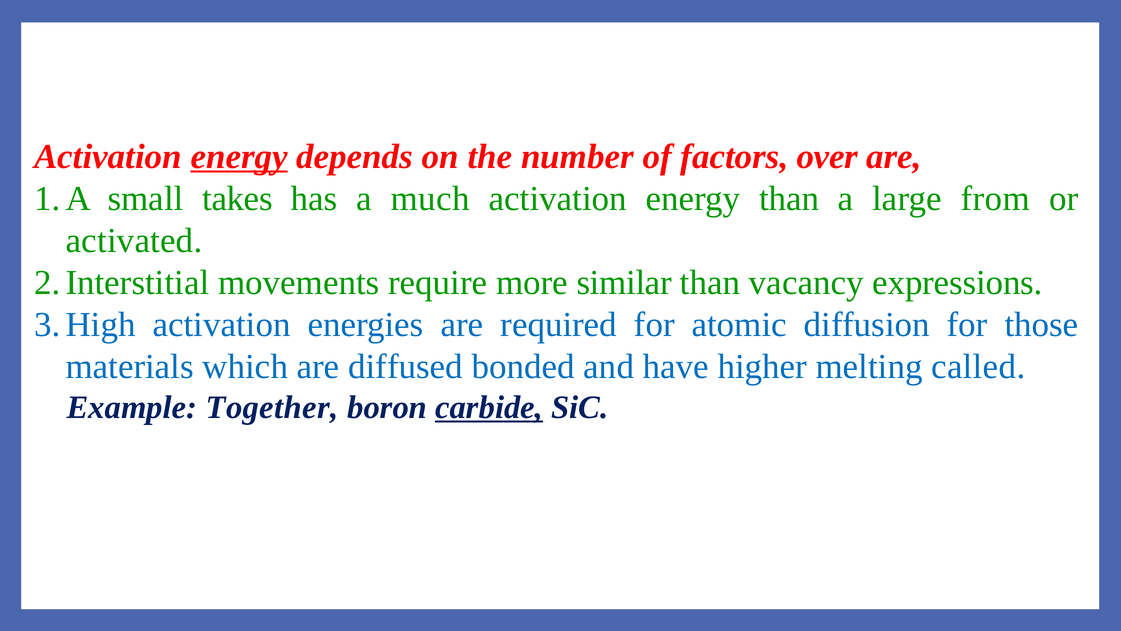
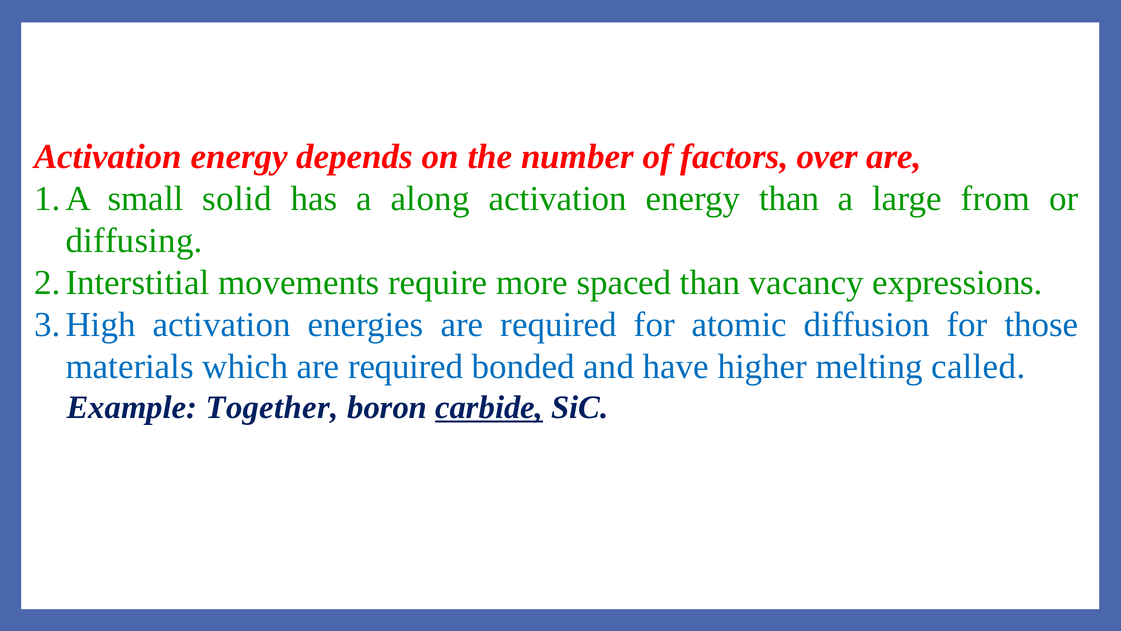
energy underline: present -> none (239, 156)
takes: takes -> solid (237, 198)
much: much -> along (430, 198)
activated: activated -> diffusing (134, 240)
similar: similar -> spaced (624, 283)
which are diffused: diffused -> required (406, 367)
